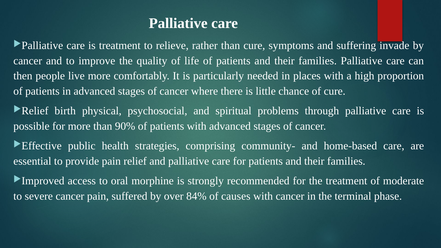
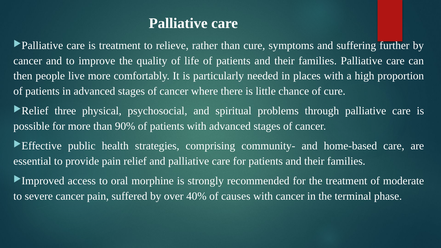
invade: invade -> further (394, 46)
birth: birth -> three (65, 111)
84%: 84% -> 40% (196, 196)
